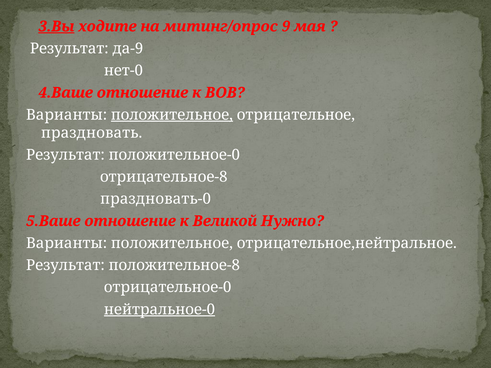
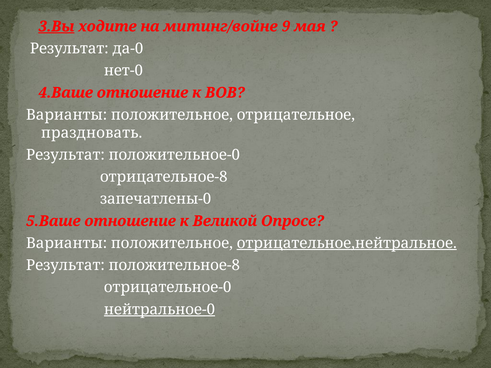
митинг/опрос: митинг/опрос -> митинг/войне (221, 26)
да-9: да-9 -> да-0 (128, 49)
положительное underline: present -> none (172, 115)
праздновать-0: праздновать-0 -> запечатлены-0 (156, 199)
Нужно: Нужно -> Опросе (293, 221)
отрицательное,нейтральное underline: none -> present (347, 243)
